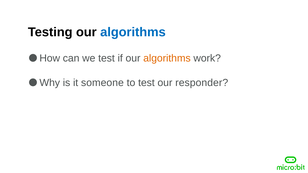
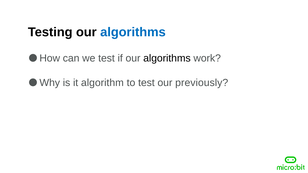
algorithms colour: orange -> black (167, 58)
someone: someone -> algorithm (102, 83)
responder: responder -> previously (202, 83)
